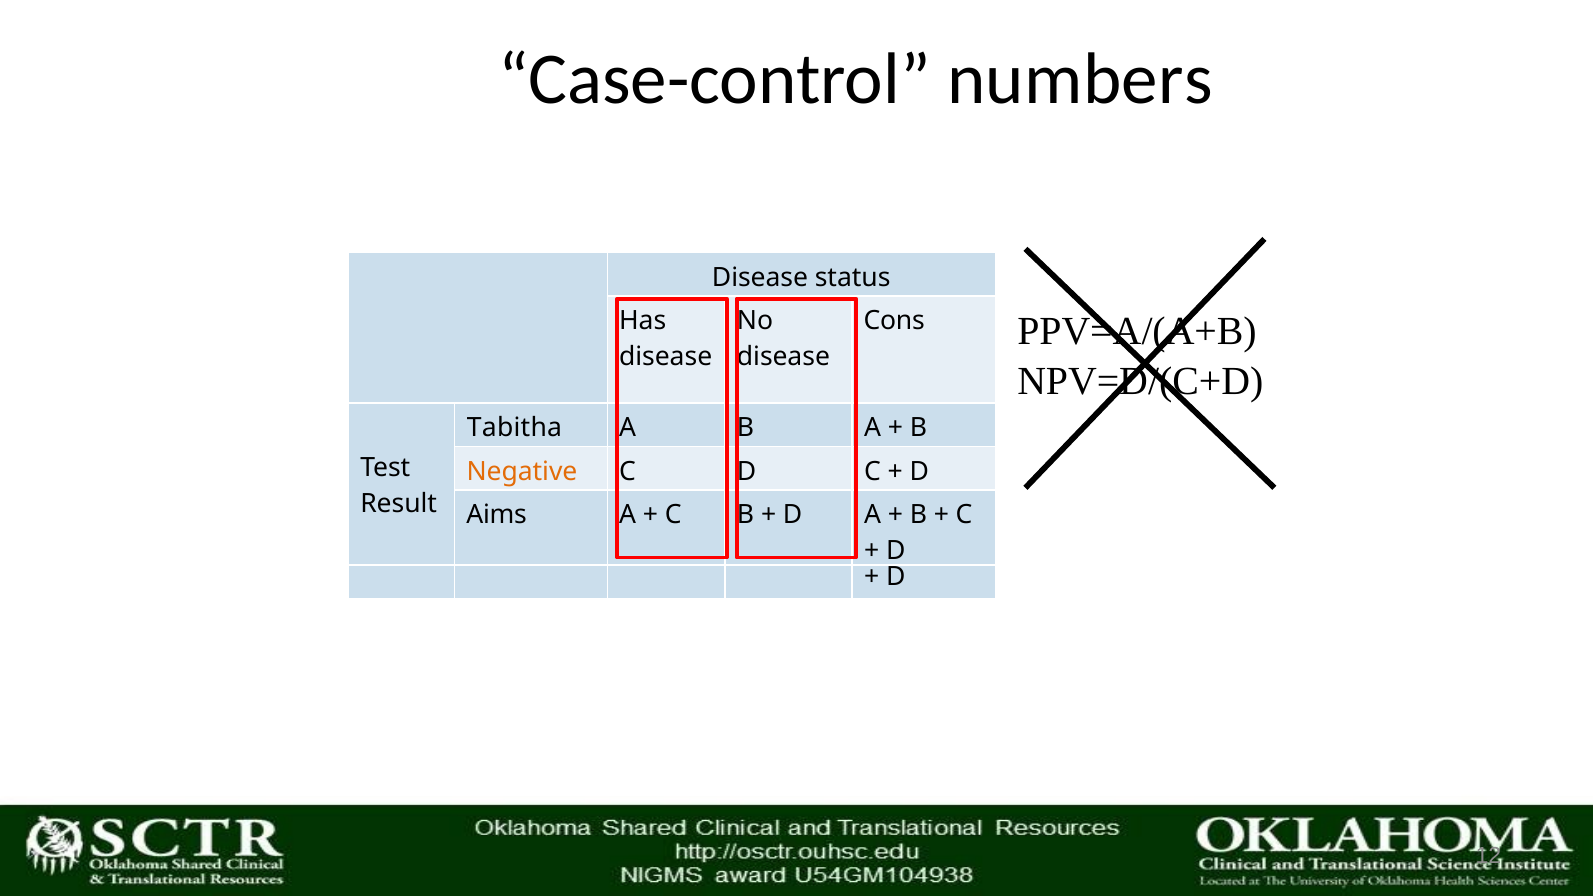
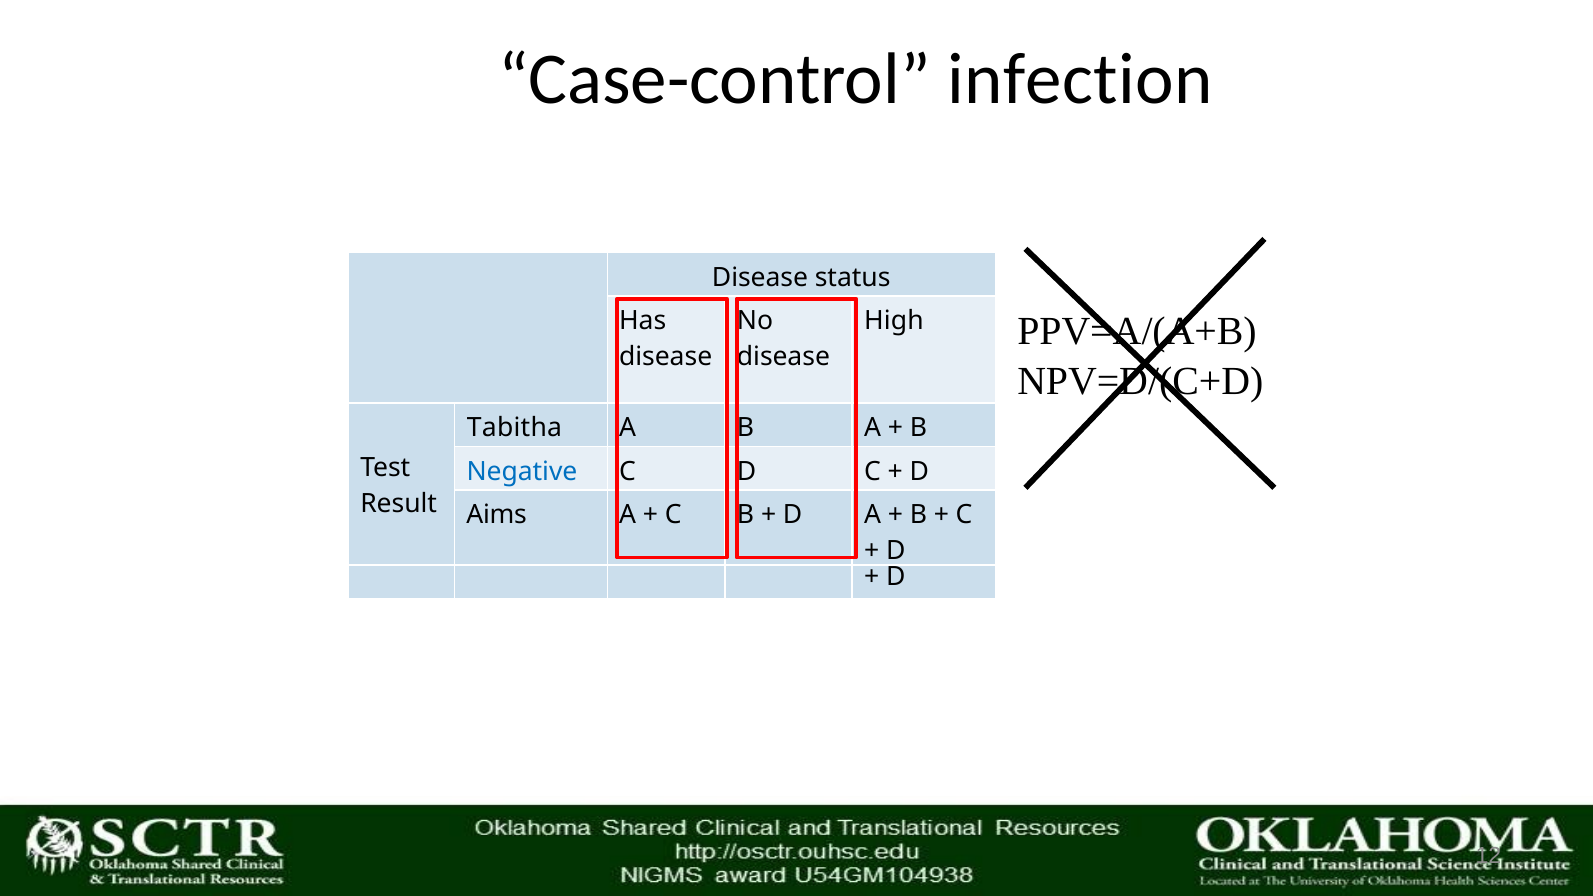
numbers: numbers -> infection (1080, 80)
Cons: Cons -> High (894, 321)
Negative colour: orange -> blue (522, 471)
